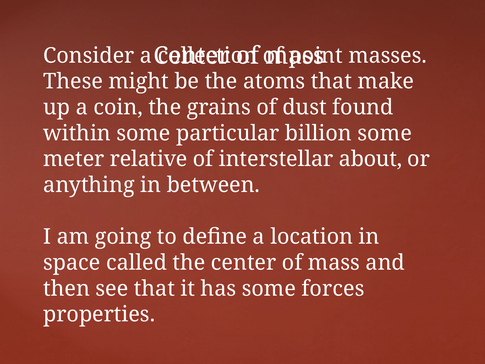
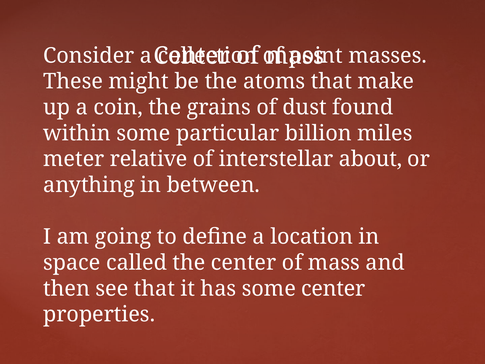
billion some: some -> miles (385, 133)
some forces: forces -> center (333, 288)
